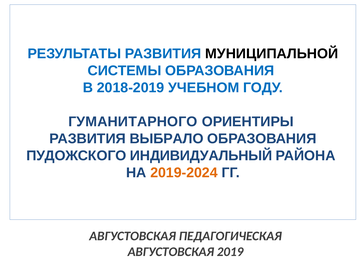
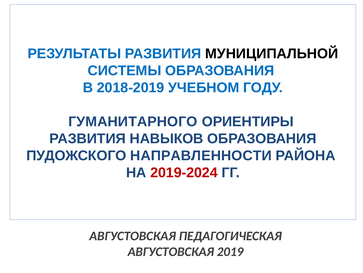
ВЫБРАЛО: ВЫБРАЛО -> НАВЫКОВ (167, 138)
ИНДИВИДУАЛЬНЫЙ: ИНДИВИДУАЛЬНЫЙ -> НАПРАВЛЕННОСТИ (201, 155)
2019-2024 colour: orange -> red (184, 172)
